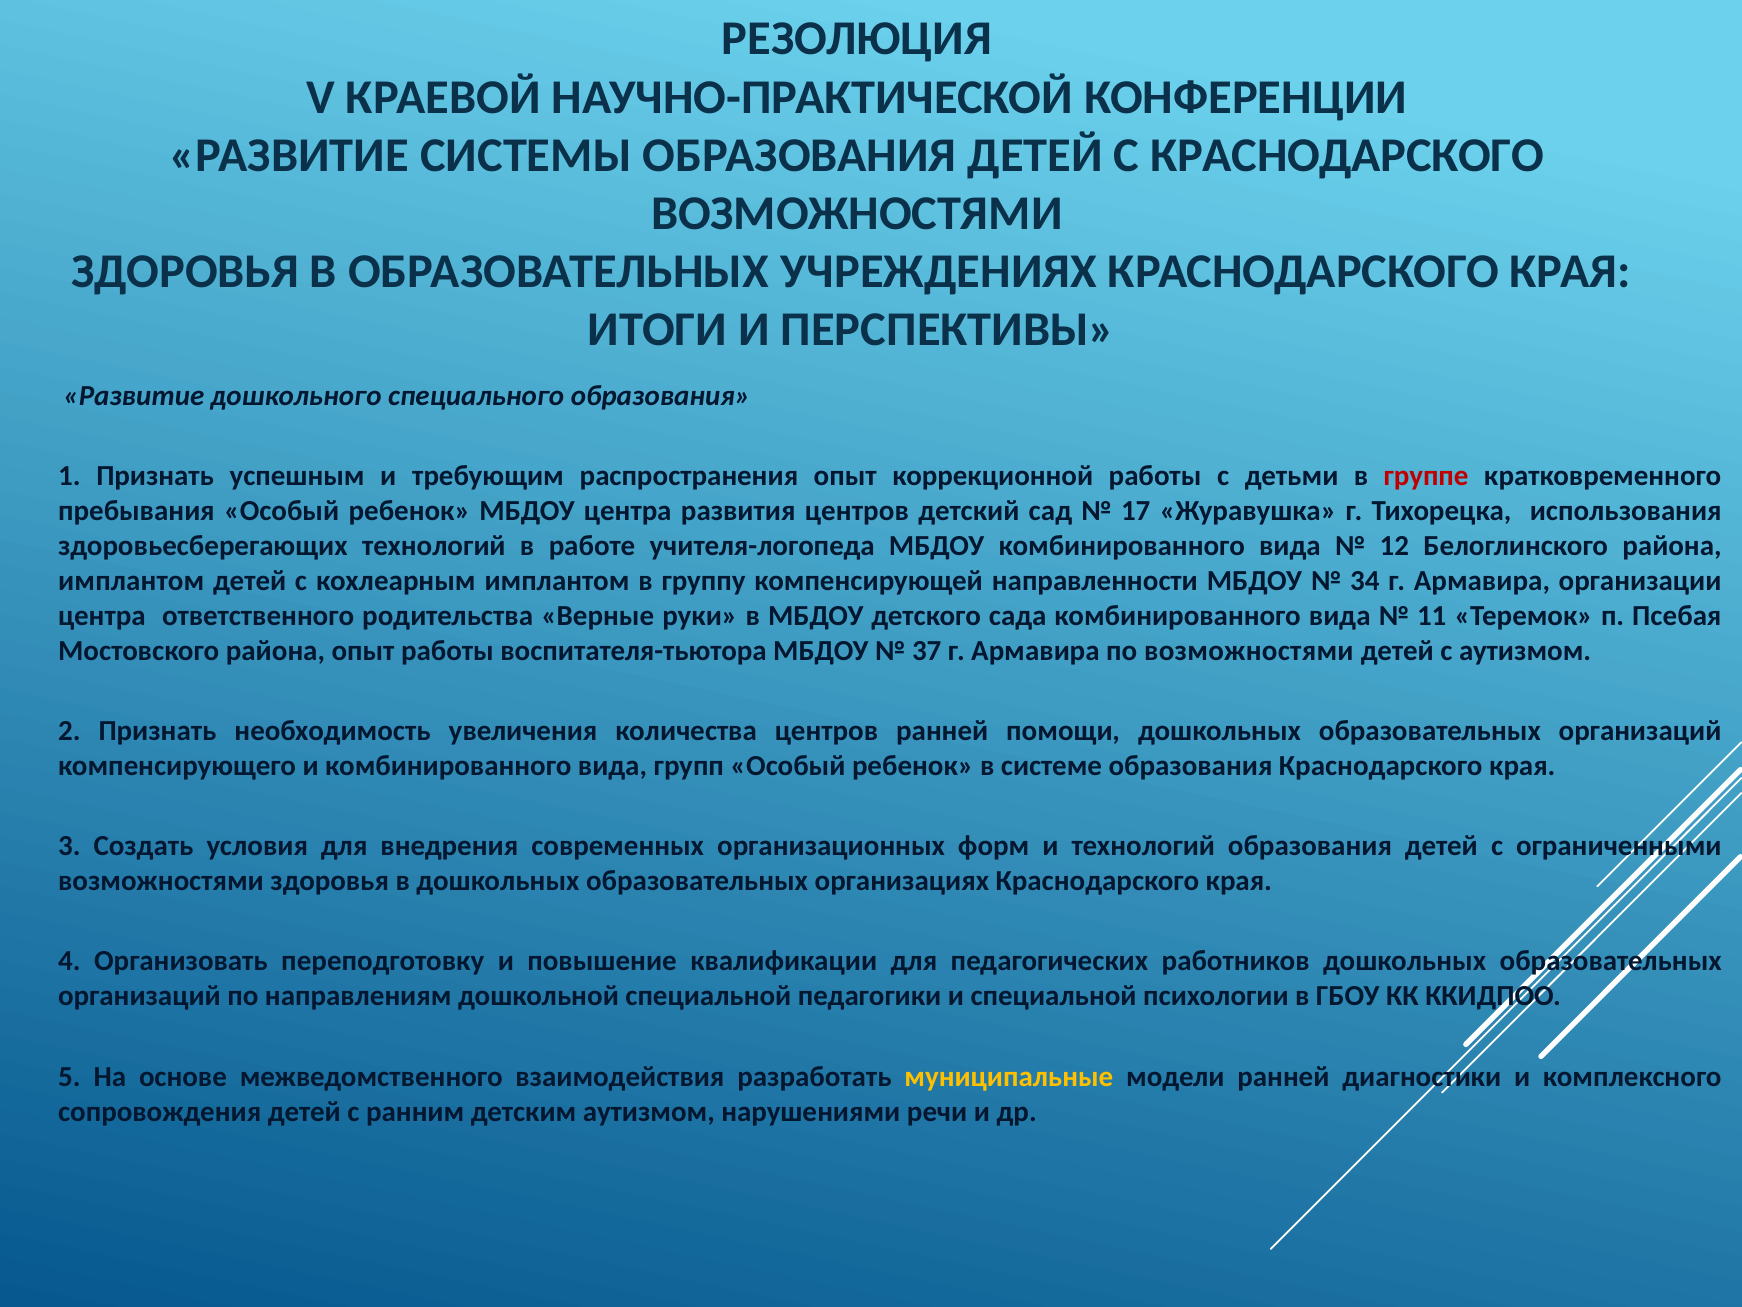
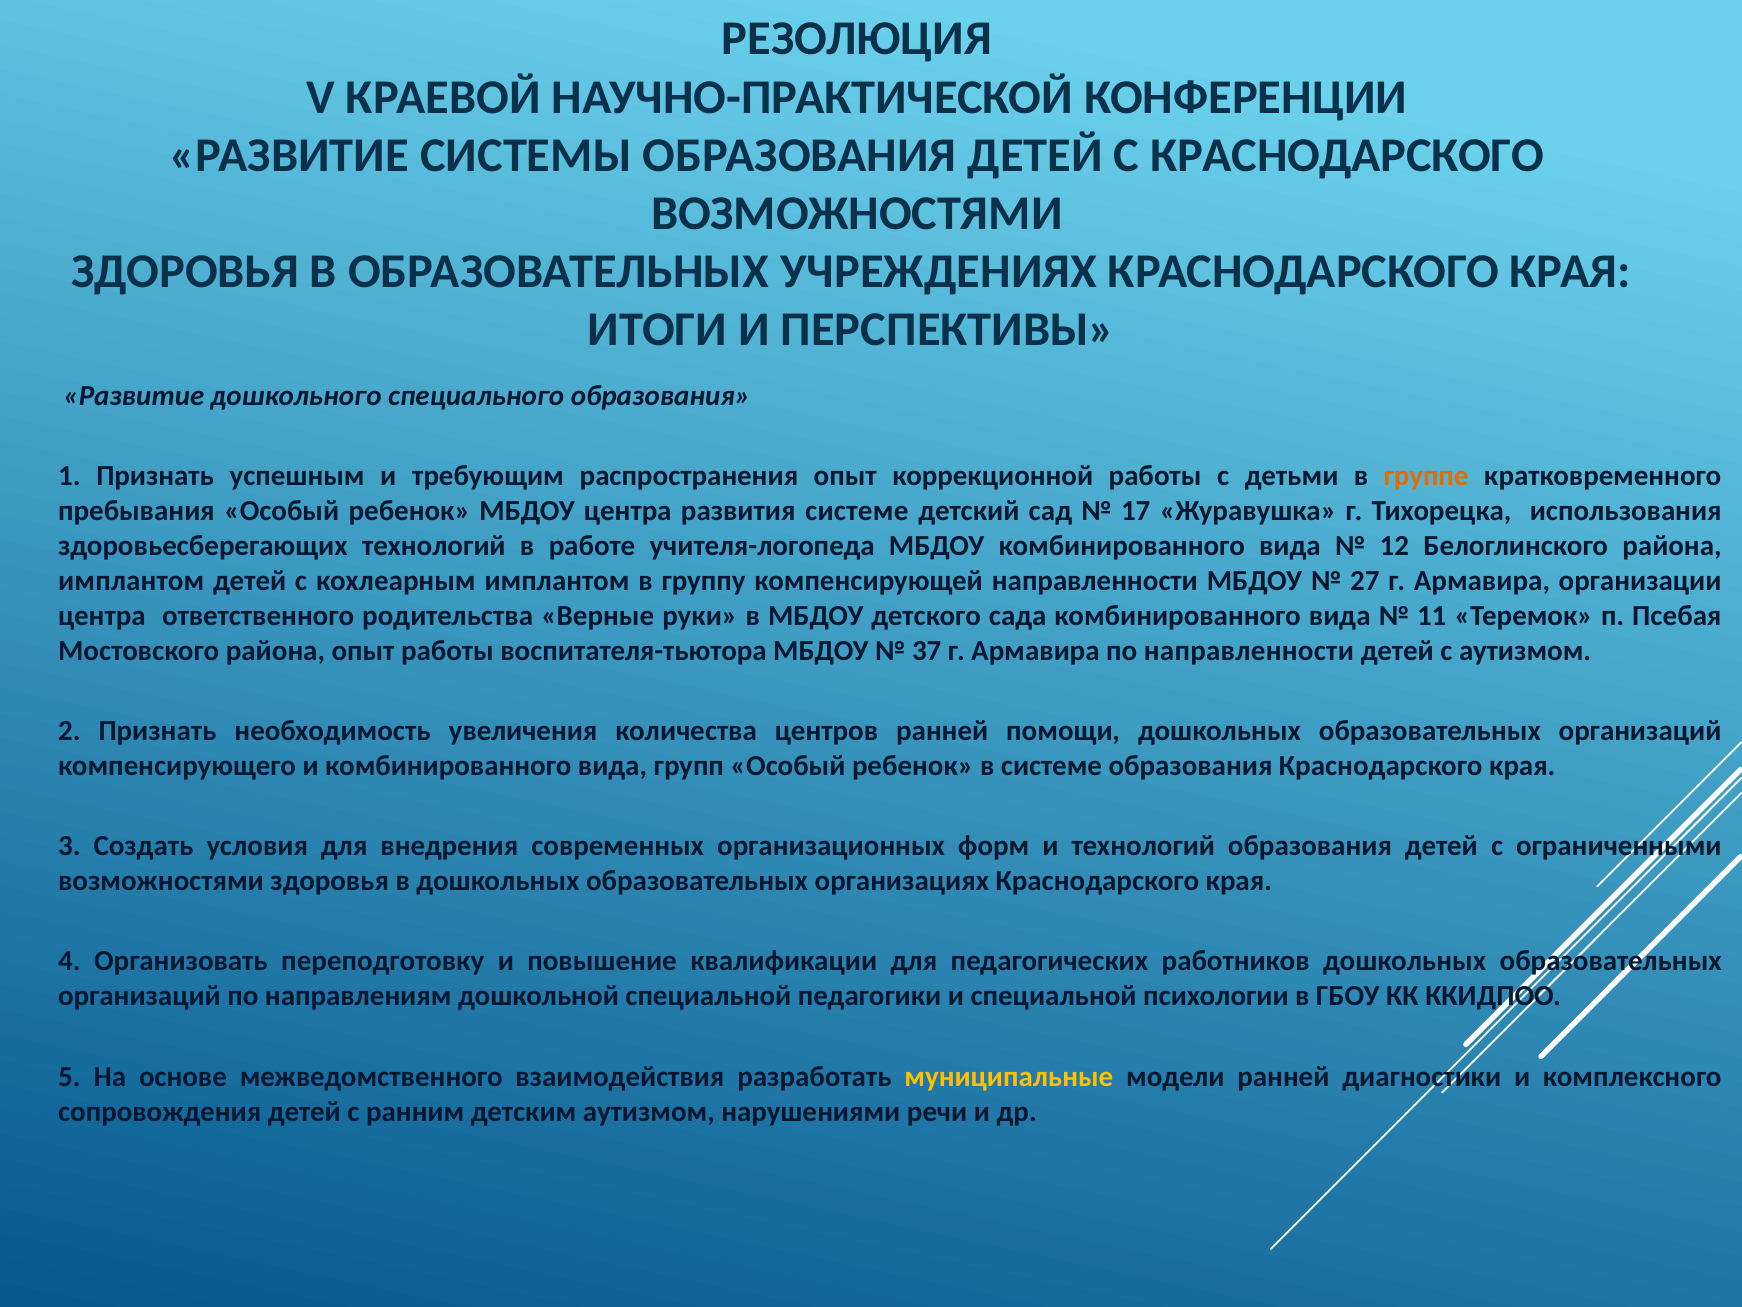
группе colour: red -> orange (1426, 476)
развития центров: центров -> системе (857, 511)
34: 34 -> 27 (1365, 581)
по возможностями: возможностями -> направленности (1249, 650)
